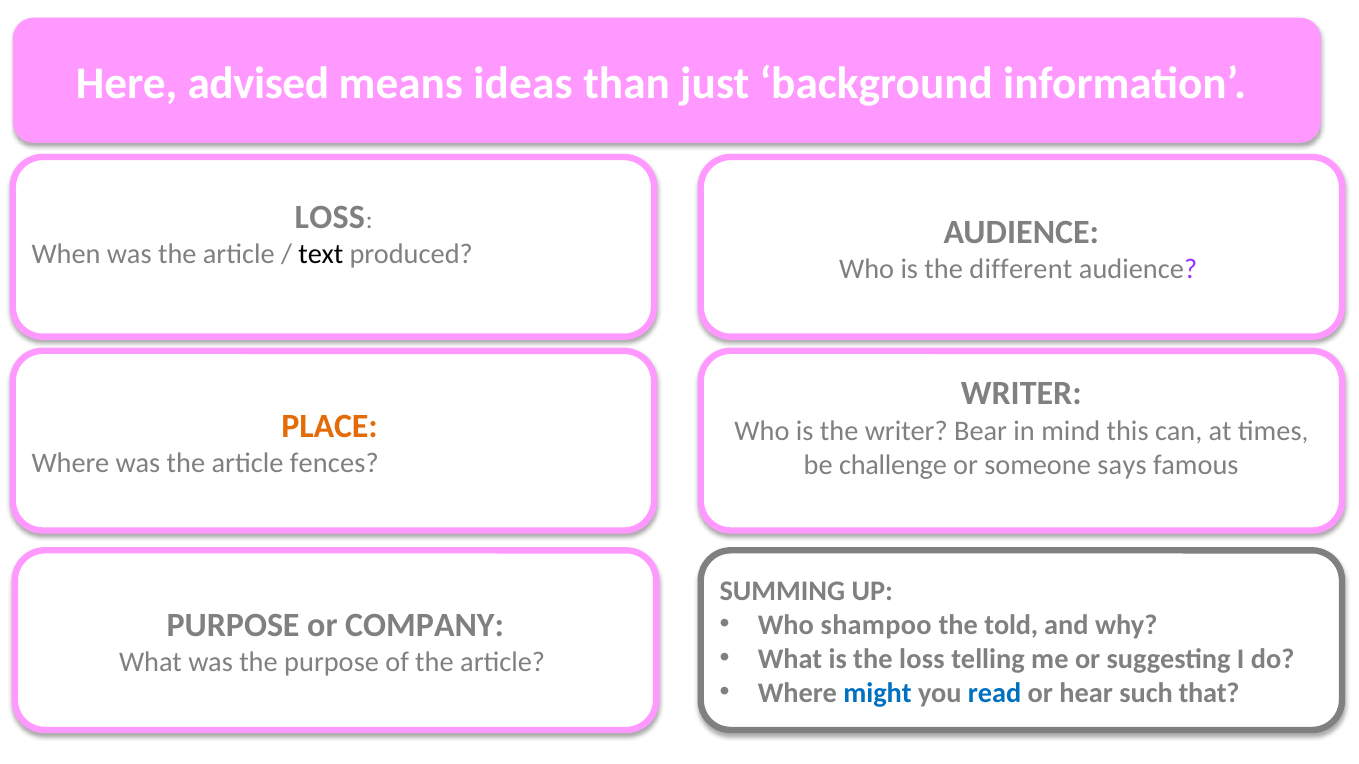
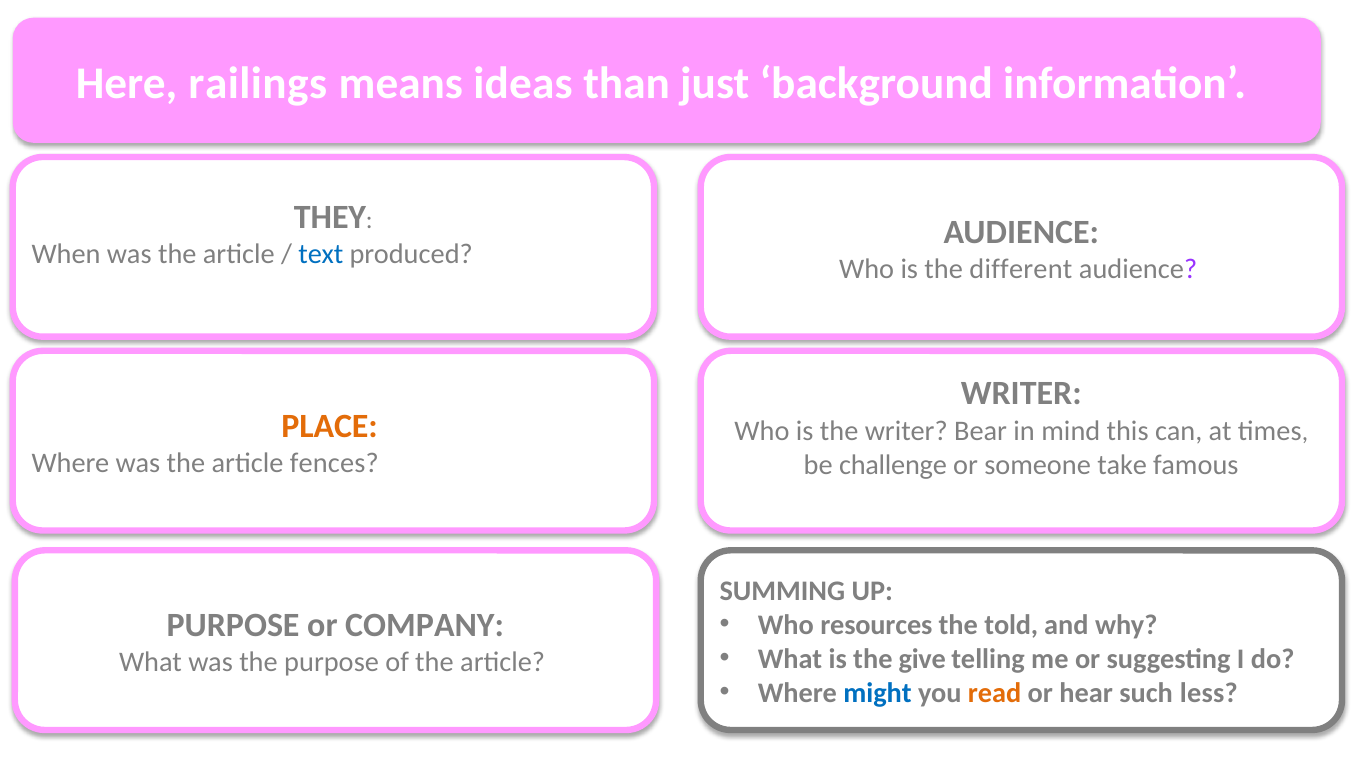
advised: advised -> railings (258, 83)
LOSS: LOSS -> THEY (330, 217)
text colour: black -> blue (321, 254)
says: says -> take (1122, 465)
shampoo: shampoo -> resources (876, 625)
the loss: loss -> give (922, 659)
read colour: blue -> orange (995, 693)
that: that -> less (1209, 693)
